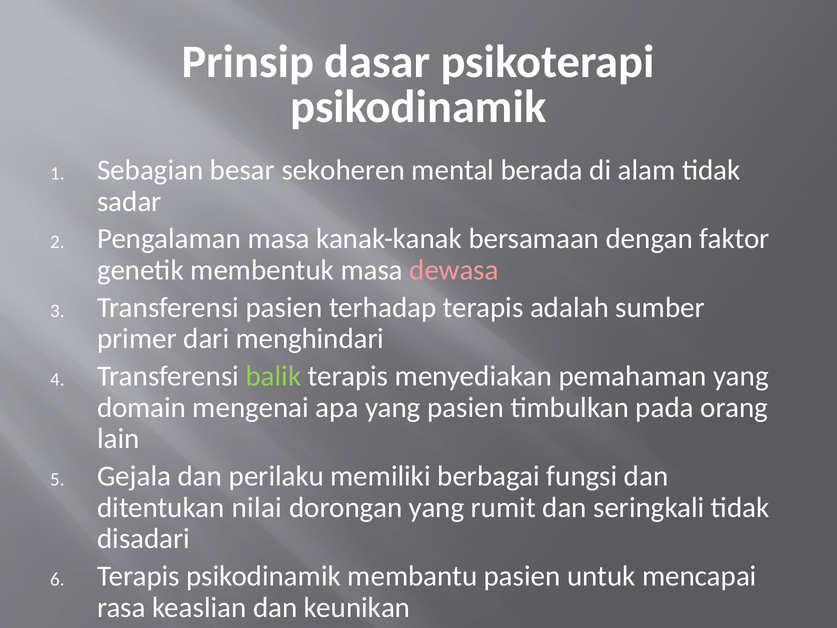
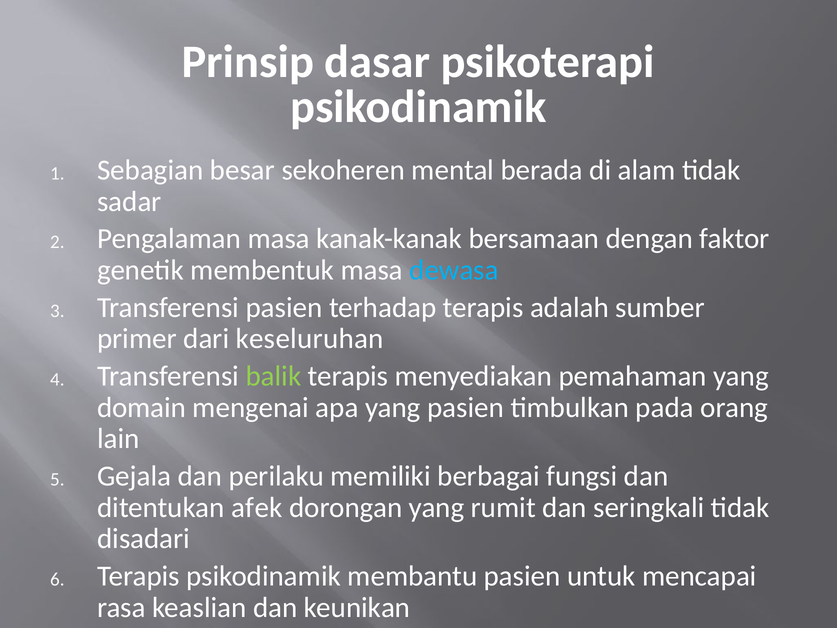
dewasa colour: pink -> light blue (454, 270)
menghindari: menghindari -> keseluruhan (310, 339)
nilai: nilai -> afek (257, 507)
